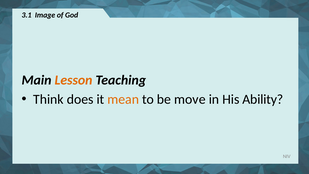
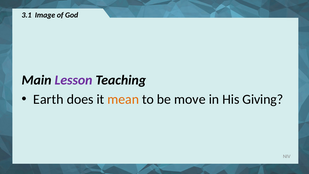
Lesson colour: orange -> purple (74, 80)
Think: Think -> Earth (48, 99)
Ability: Ability -> Giving (263, 99)
